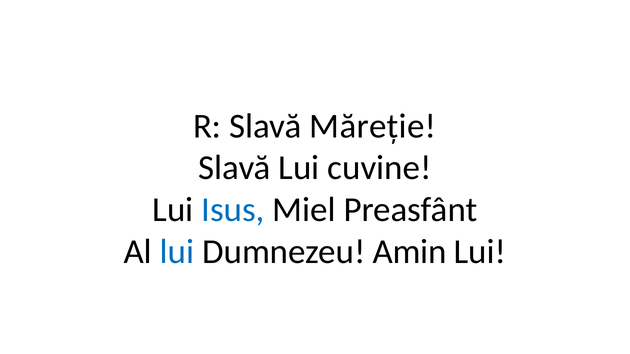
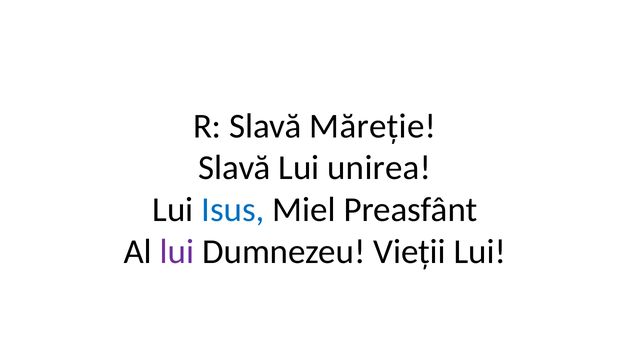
cuvine: cuvine -> unirea (379, 168)
lui colour: blue -> purple (177, 252)
Amin: Amin -> Vieții (410, 252)
